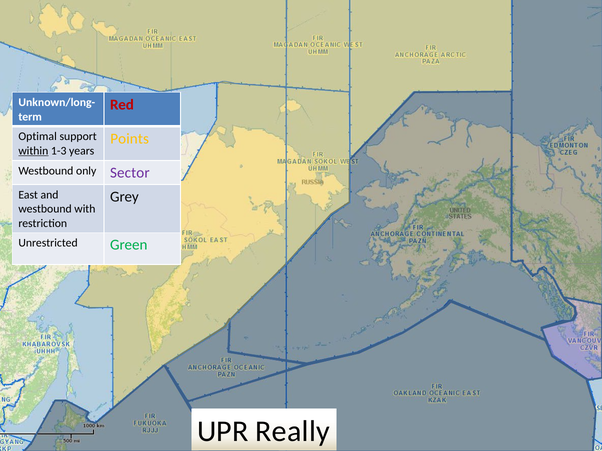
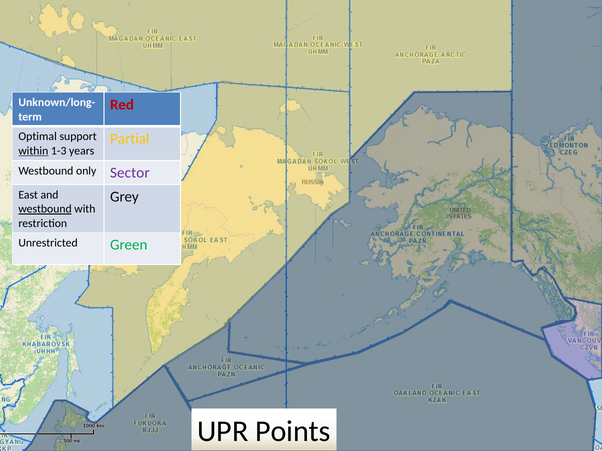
Points: Points -> Partial (130, 139)
westbound underline: none -> present (45, 209)
Really: Really -> Points (293, 432)
